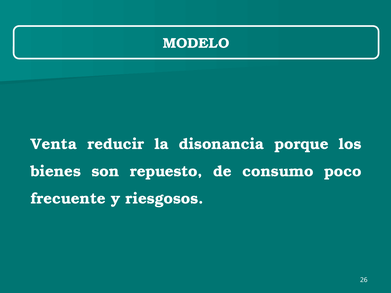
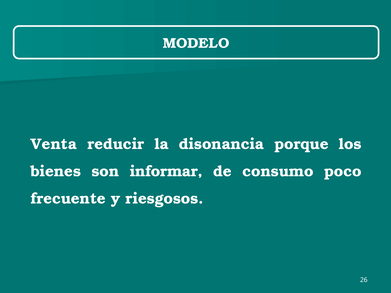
repuesto: repuesto -> informar (166, 172)
